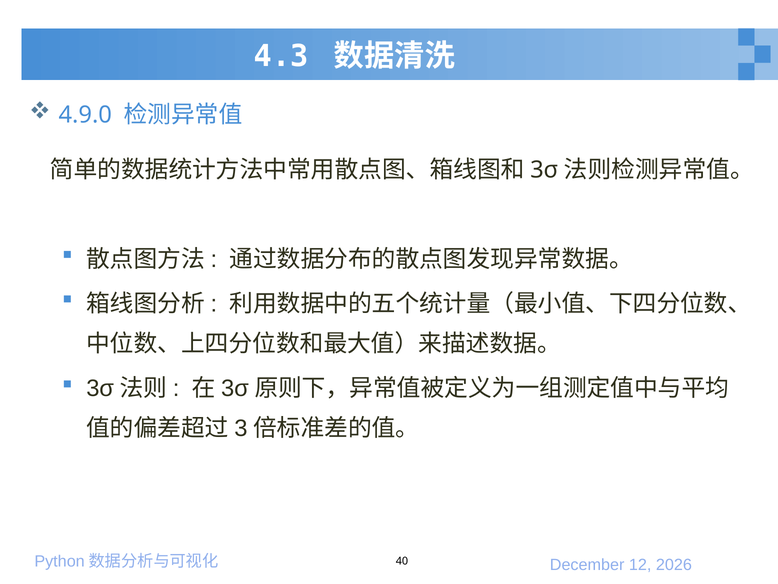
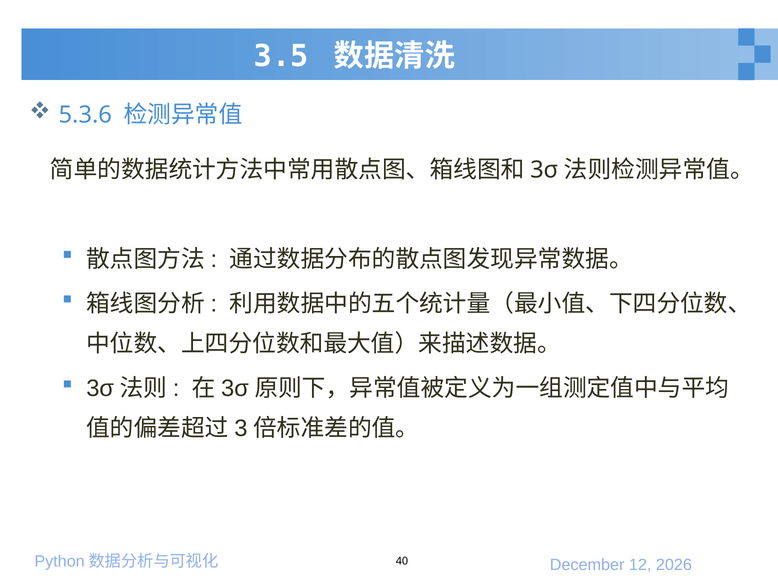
4.3: 4.3 -> 3.5 (281, 56)
4.9.0: 4.9.0 -> 5.3.6 (85, 115)
